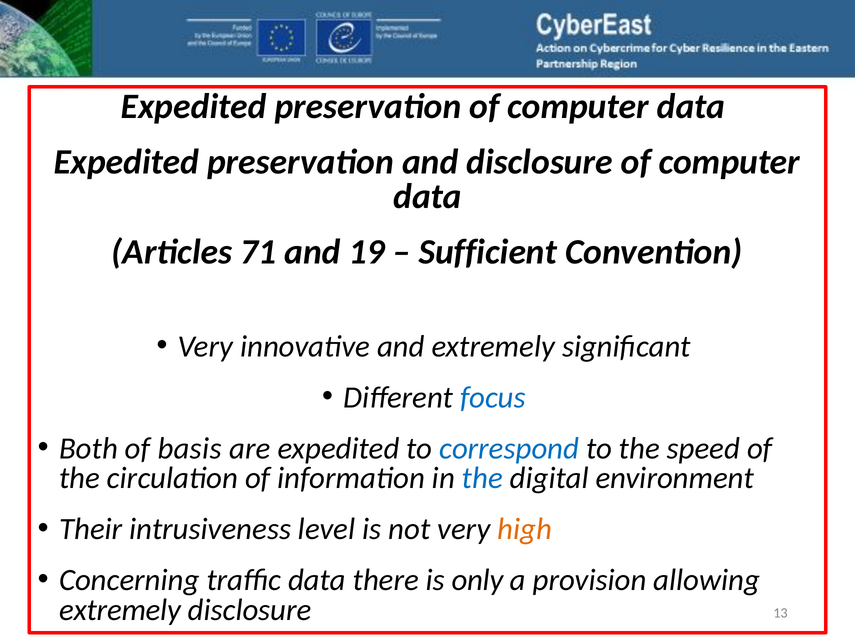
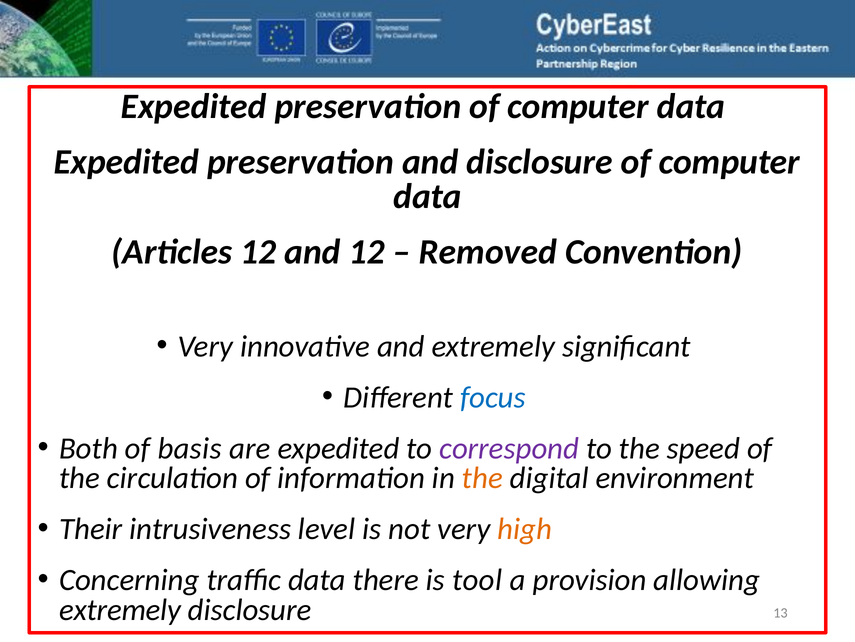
Articles 71: 71 -> 12 (258, 252)
and 19: 19 -> 12 (367, 252)
Sufficient: Sufficient -> Removed (488, 252)
correspond colour: blue -> purple (509, 448)
the colour: blue -> orange (482, 478)
only: only -> tool (477, 580)
